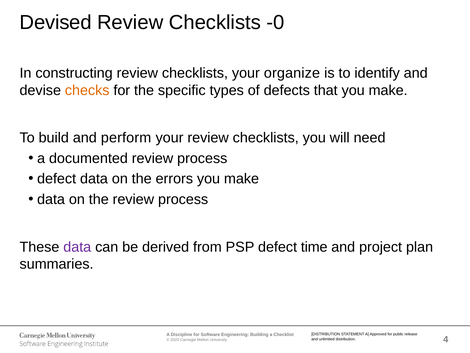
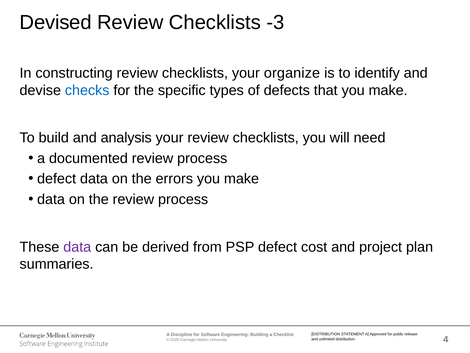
-0: -0 -> -3 (276, 23)
checks colour: orange -> blue (87, 90)
perform: perform -> analysis (126, 138)
time: time -> cost (314, 247)
